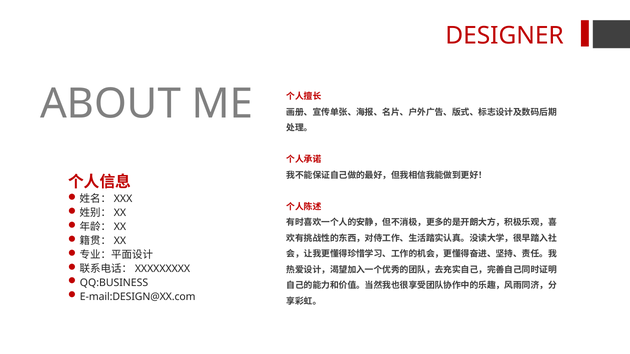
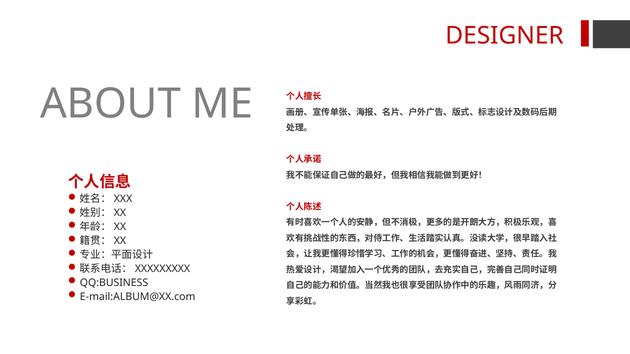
E-mail:DESIGN@XX.com: E-mail:DESIGN@XX.com -> E-mail:ALBUM@XX.com (138, 297)
